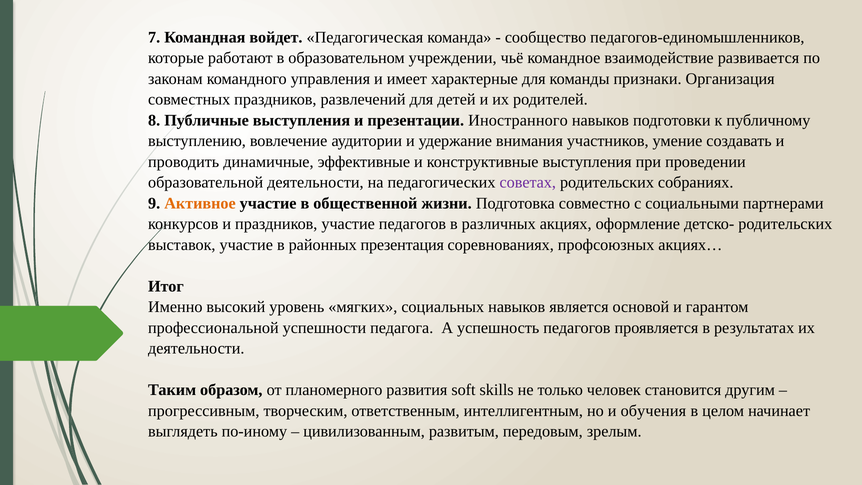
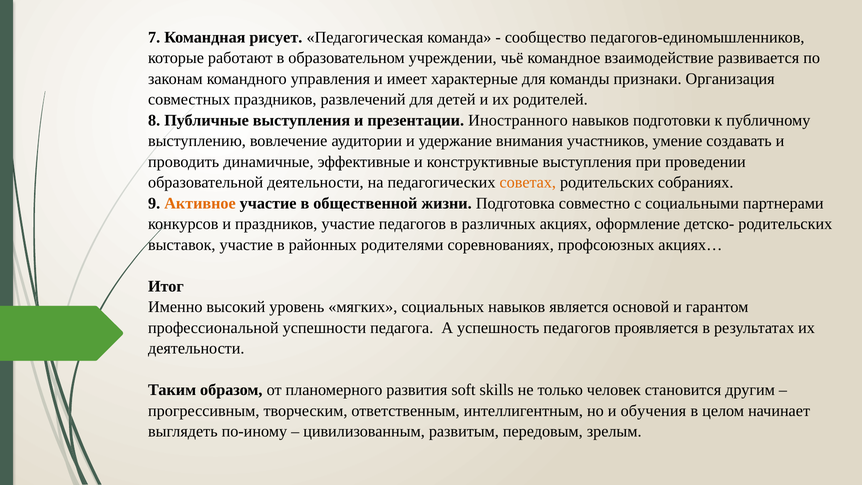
войдет: войдет -> рисует (276, 37)
советах colour: purple -> orange (528, 183)
презентация: презентация -> родителями (402, 245)
